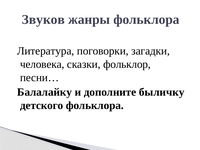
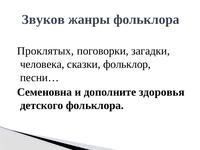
Литература: Литература -> Проклятых (46, 51)
Балалайку: Балалайку -> Семеновна (45, 92)
быличку: быличку -> здоровья (162, 92)
